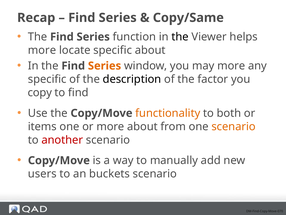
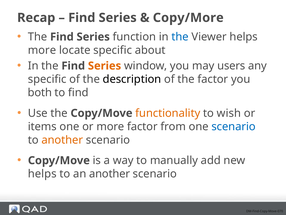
Copy/Same: Copy/Same -> Copy/More (188, 18)
the colour: black -> blue (180, 37)
may more: more -> users (231, 66)
copy: copy -> both (40, 92)
both: both -> wish (229, 113)
more about: about -> factor (142, 126)
scenario colour: orange -> blue (234, 126)
another colour: red -> orange (62, 140)
users: users -> helps (42, 173)
an buckets: buckets -> another (110, 173)
